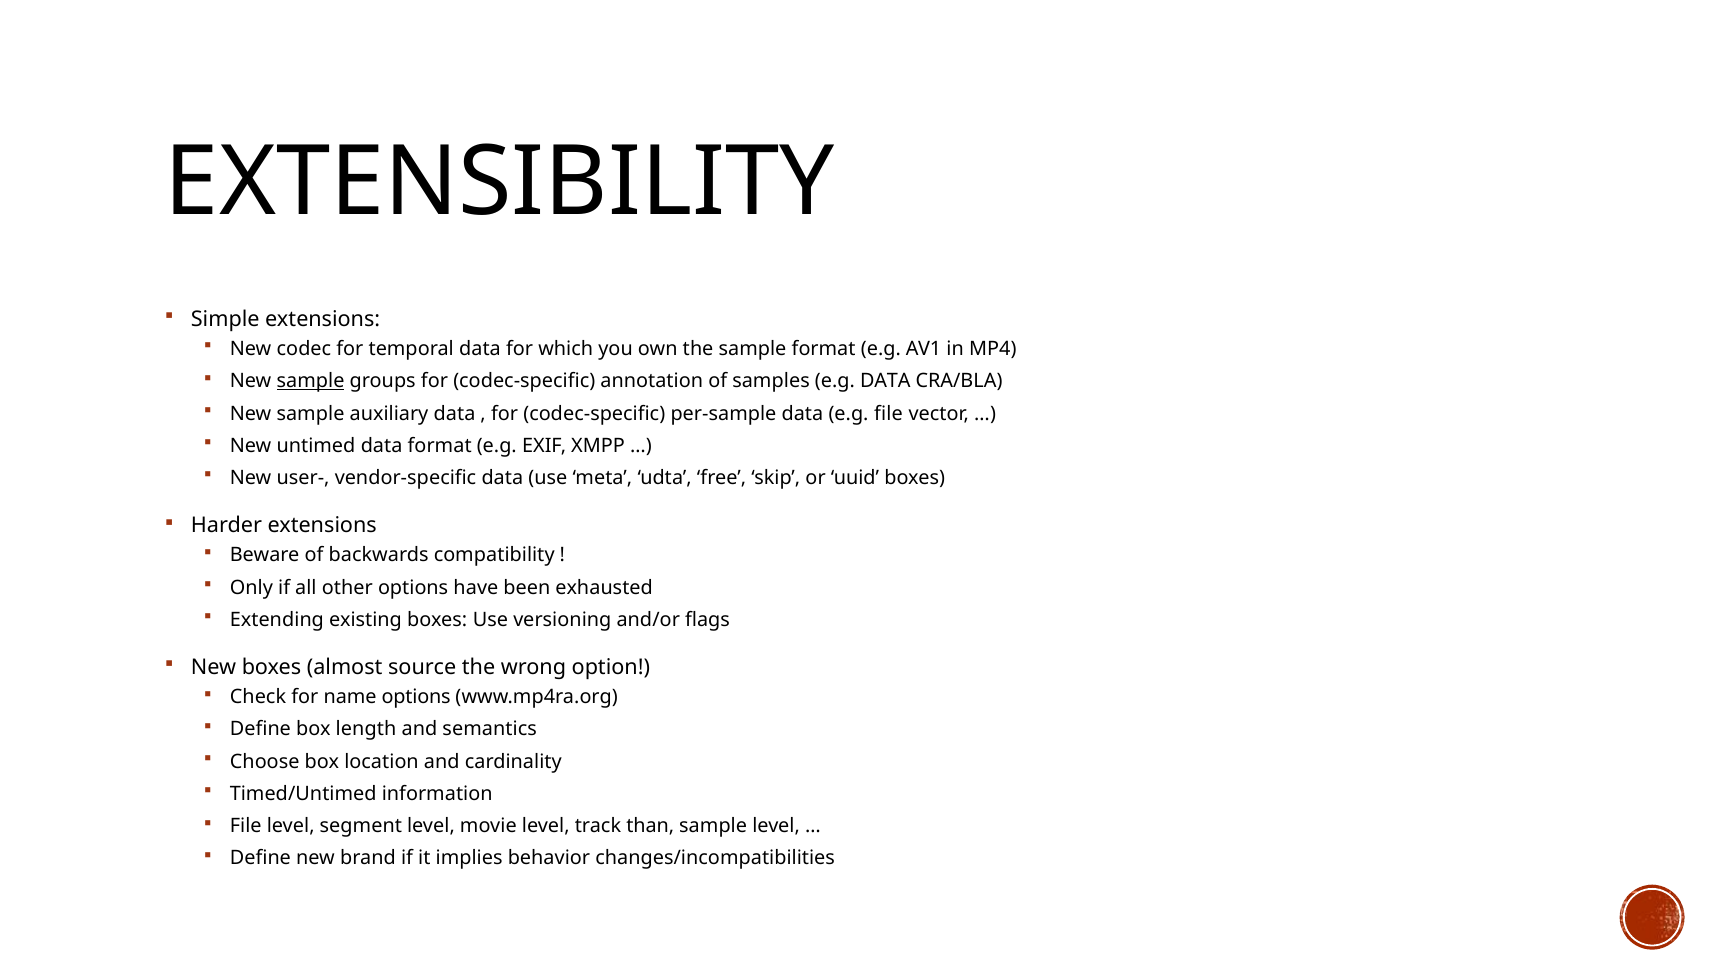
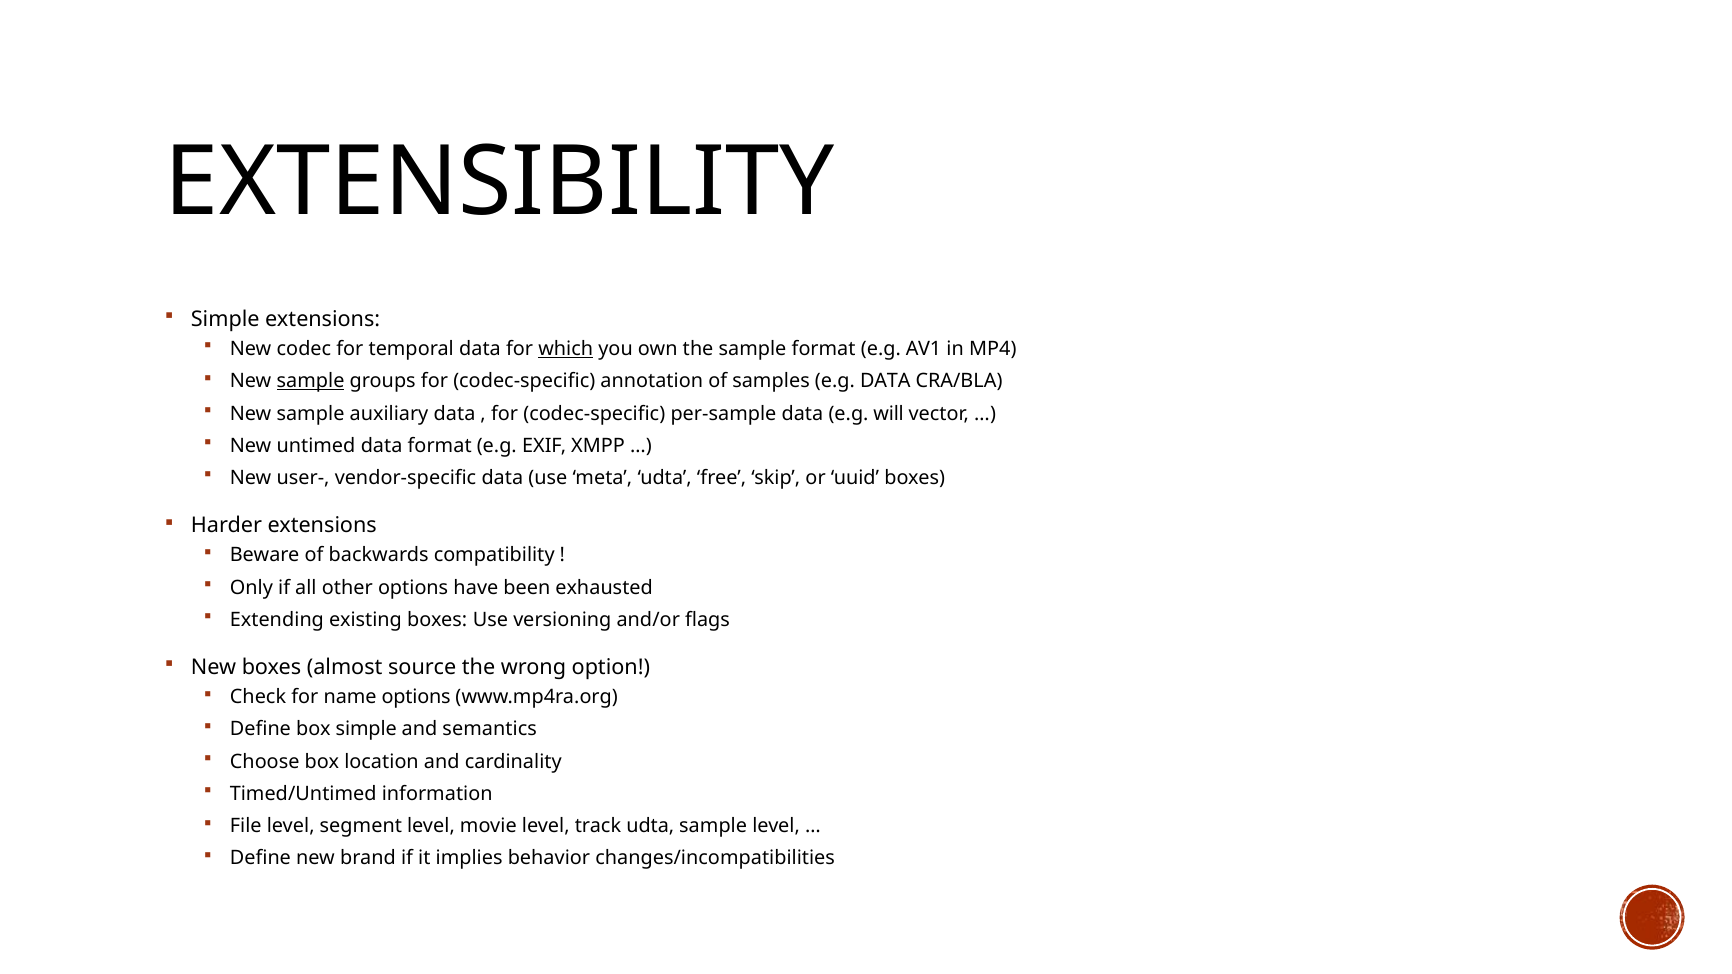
which underline: none -> present (566, 349)
e.g file: file -> will (889, 414)
box length: length -> simple (366, 730)
track than: than -> udta (650, 826)
